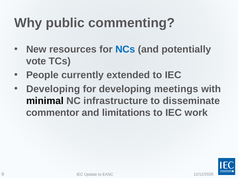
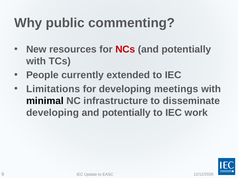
NCs colour: blue -> red (125, 49)
vote: vote -> with (36, 61)
Developing: Developing -> Limitations (53, 89)
commentor: commentor -> developing (53, 113)
limitations: limitations -> potentially (126, 113)
